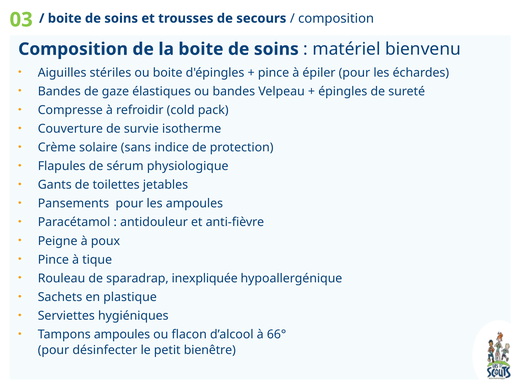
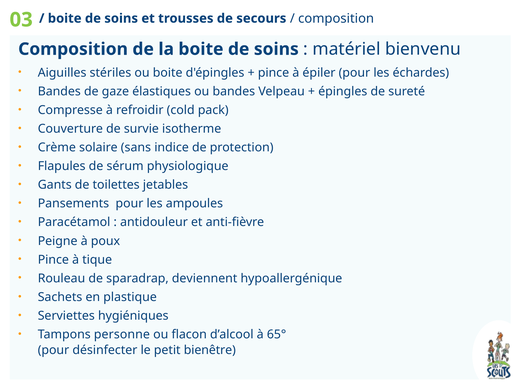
inexpliquée: inexpliquée -> deviennent (205, 279)
Tampons ampoules: ampoules -> personne (122, 335)
66°: 66° -> 65° (277, 335)
